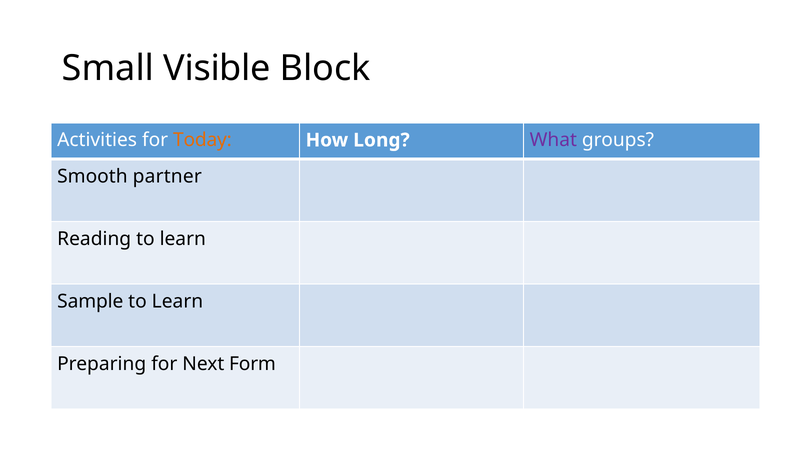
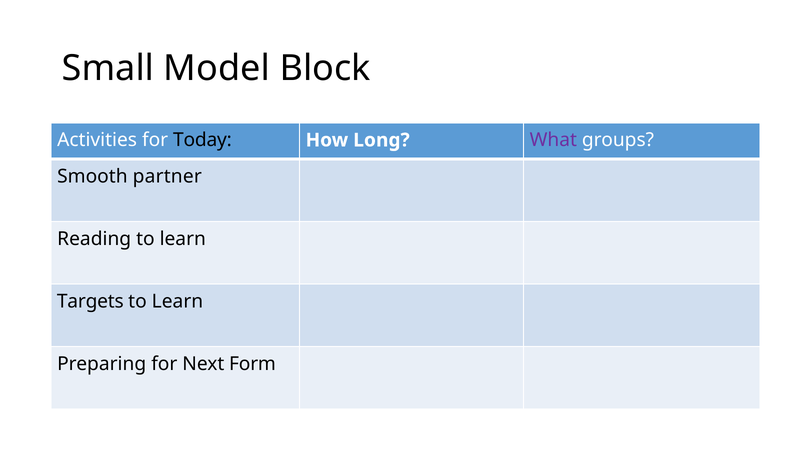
Visible: Visible -> Model (217, 68)
Today colour: orange -> black (202, 140)
Sample: Sample -> Targets (90, 302)
